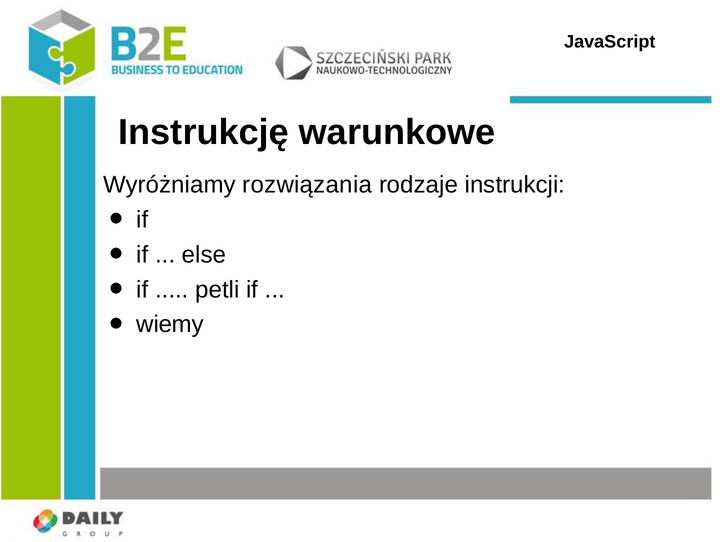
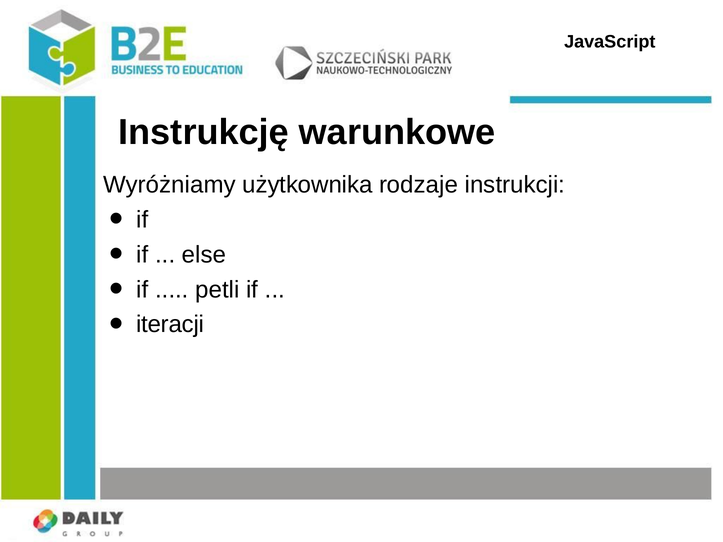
rozwiązania: rozwiązania -> użytkownika (307, 185)
wiemy: wiemy -> iteracji (170, 325)
